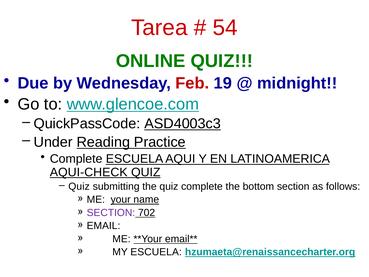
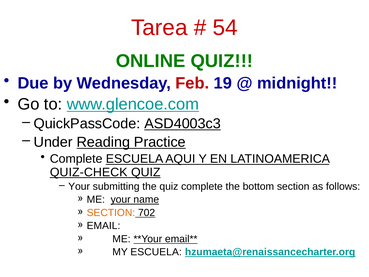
AQUI-CHECK: AQUI-CHECK -> QUIZ-CHECK (89, 172)
Quiz: Quiz -> Your (79, 186)
SECTION colour: purple -> orange (111, 213)
